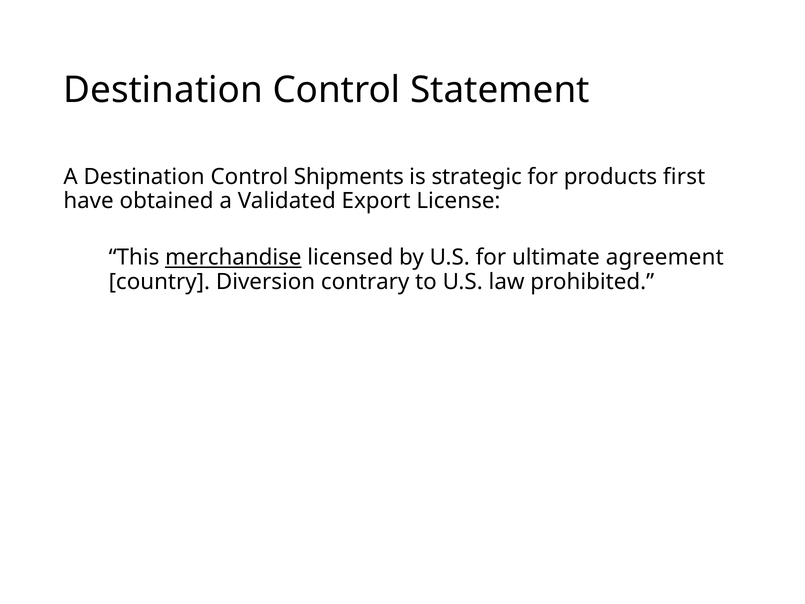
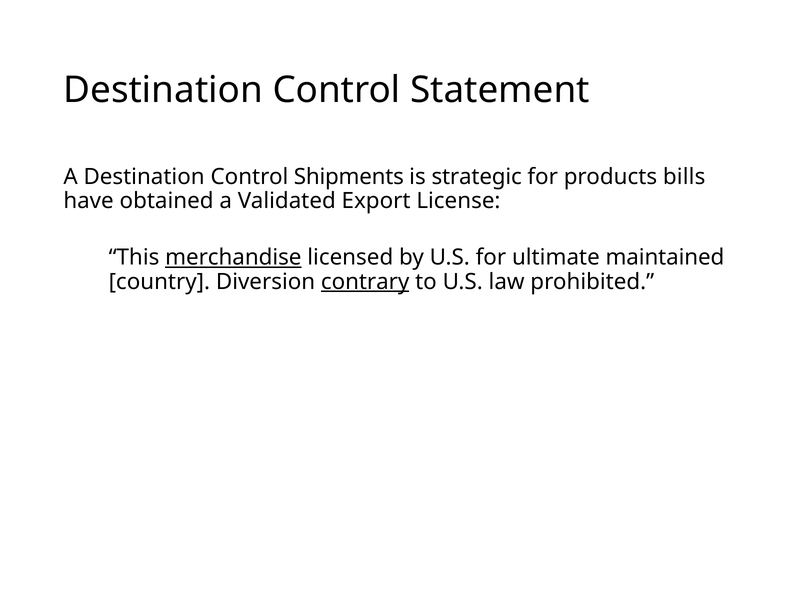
first: first -> bills (684, 177)
agreement: agreement -> maintained (665, 258)
contrary underline: none -> present (365, 282)
